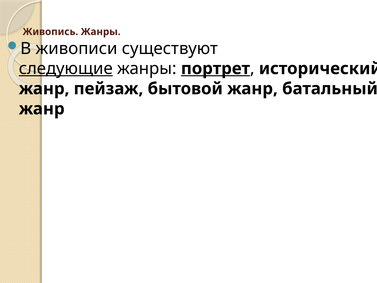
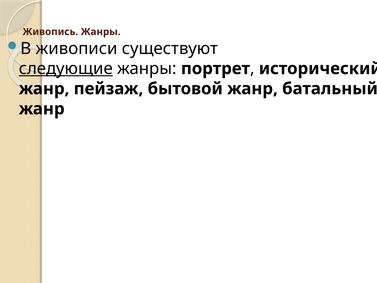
портрет underline: present -> none (215, 69)
